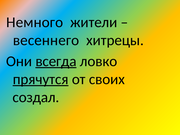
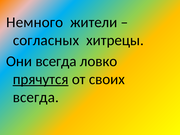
весеннего: весеннего -> согласных (46, 40)
всегда underline: present -> none (56, 61)
создал: создал -> всегда (36, 97)
